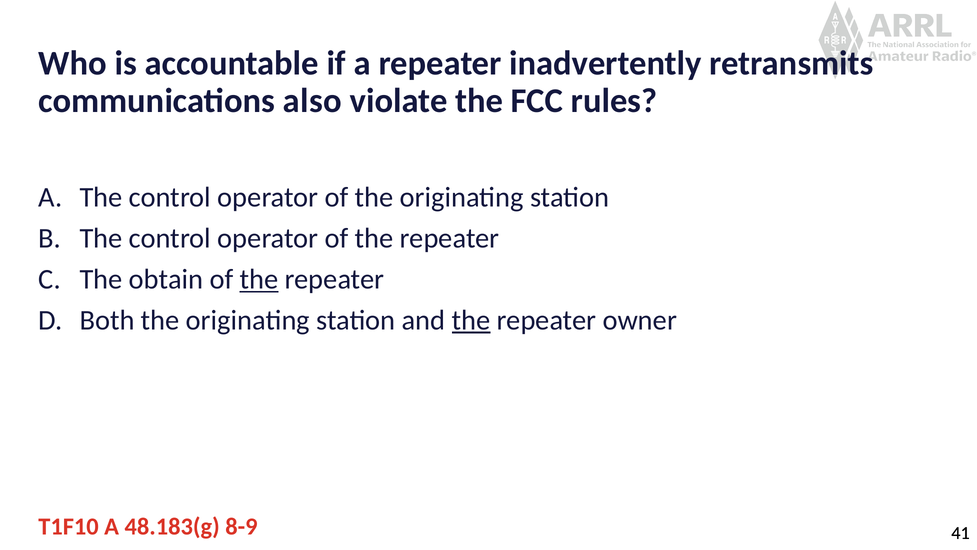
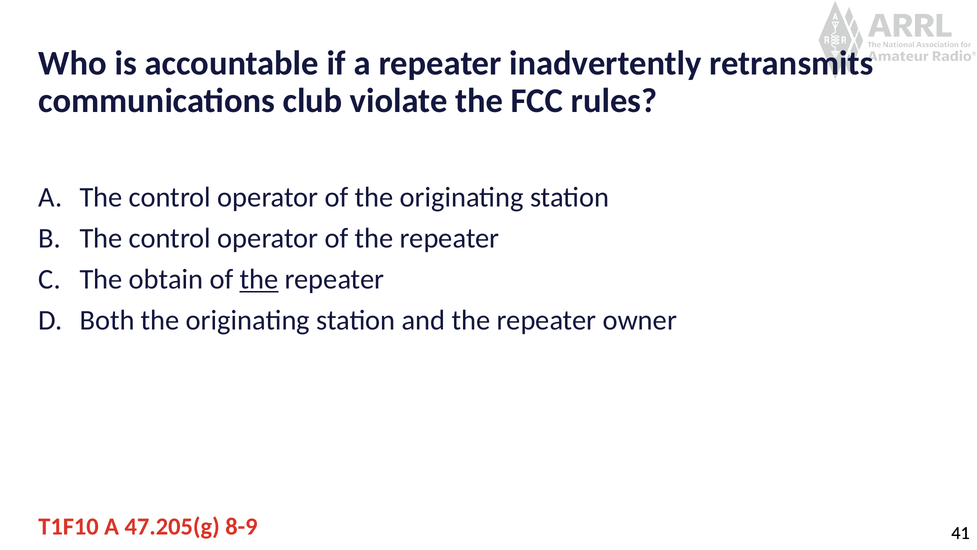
also: also -> club (313, 101)
the underline: present -> none (471, 320)
48.183(g: 48.183(g -> 47.205(g (172, 526)
